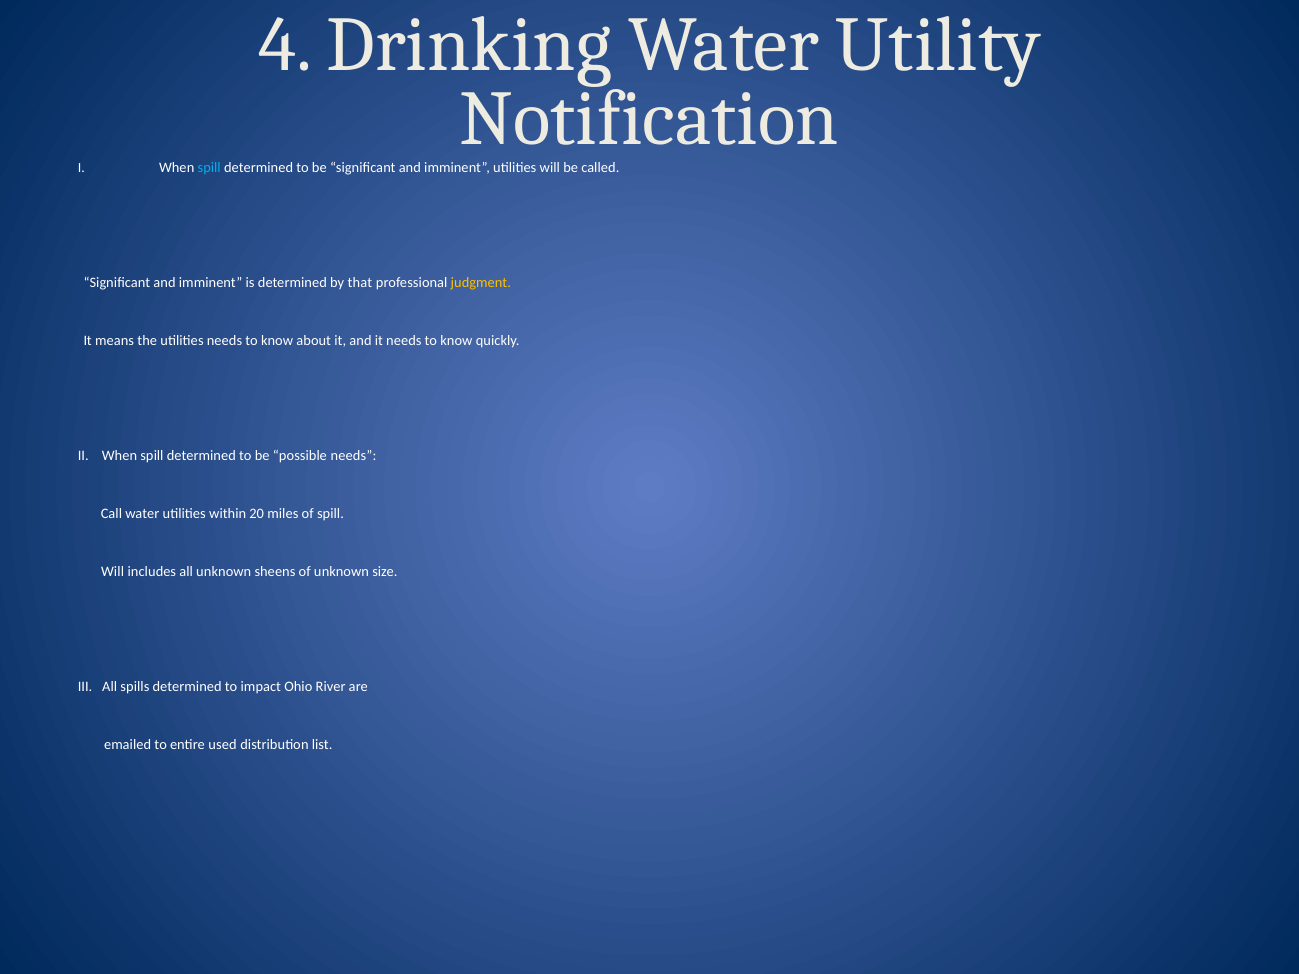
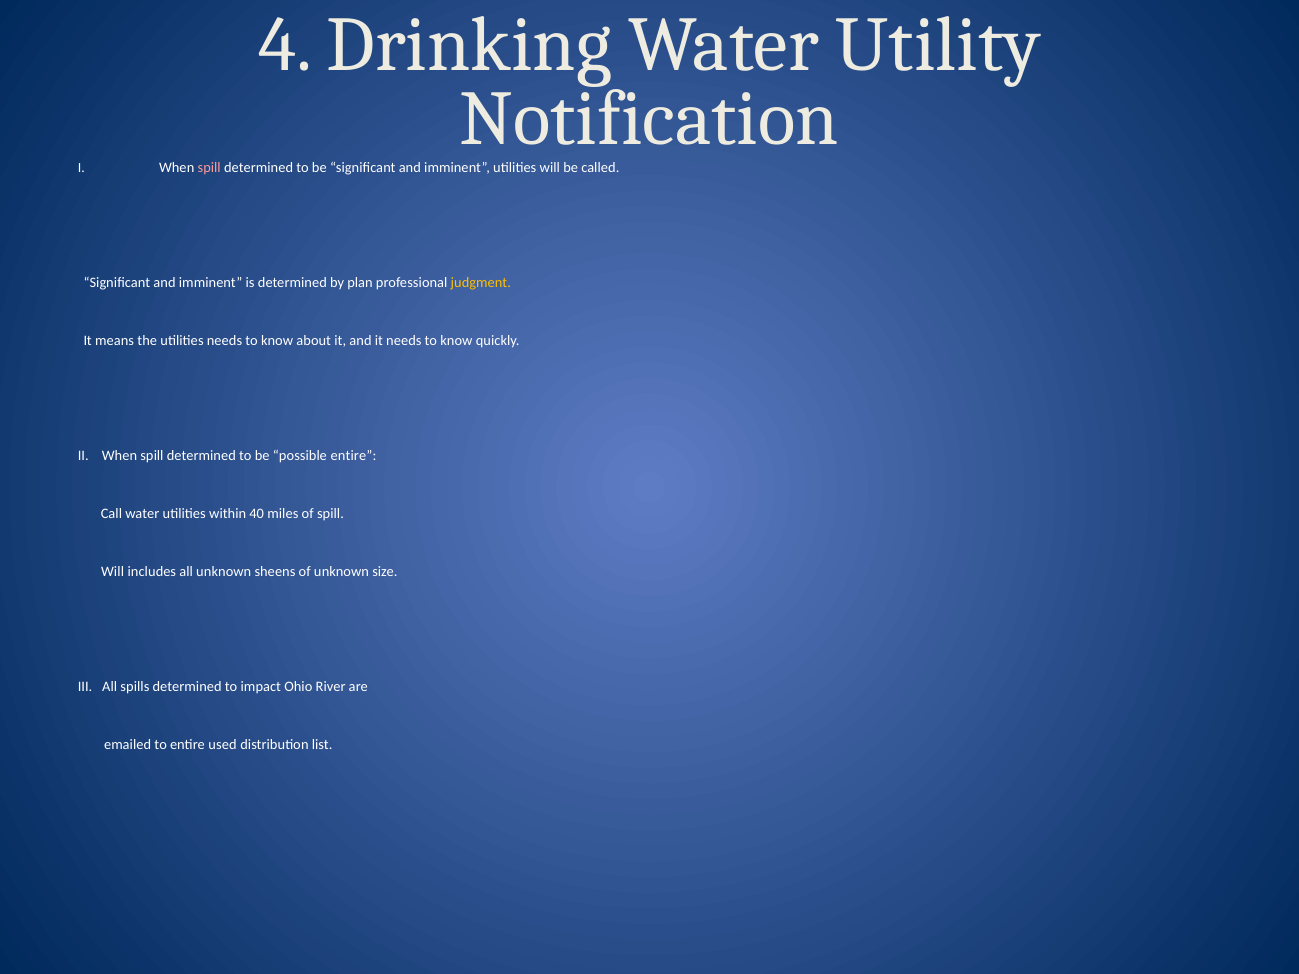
spill colour: light blue -> pink (209, 168)
that: that -> plan (360, 283)
possible needs: needs -> entire (353, 456)
20: 20 -> 40 (257, 514)
